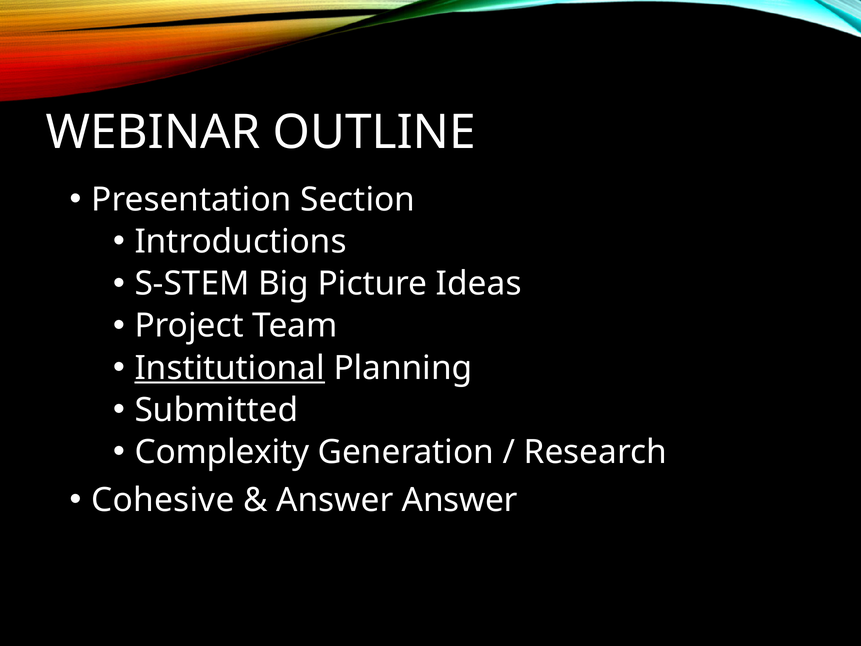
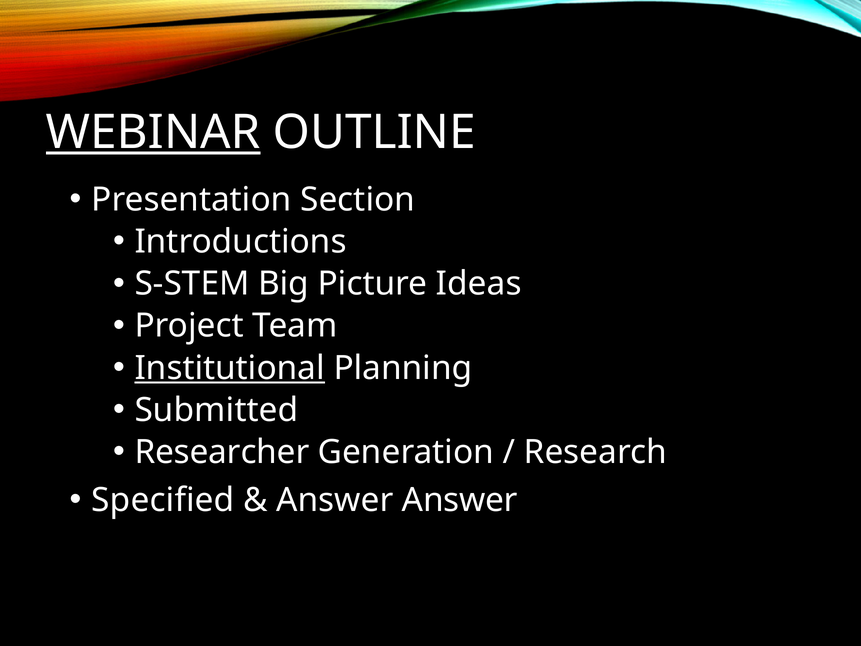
WEBINAR underline: none -> present (153, 133)
Complexity: Complexity -> Researcher (222, 452)
Cohesive: Cohesive -> Specified (163, 500)
